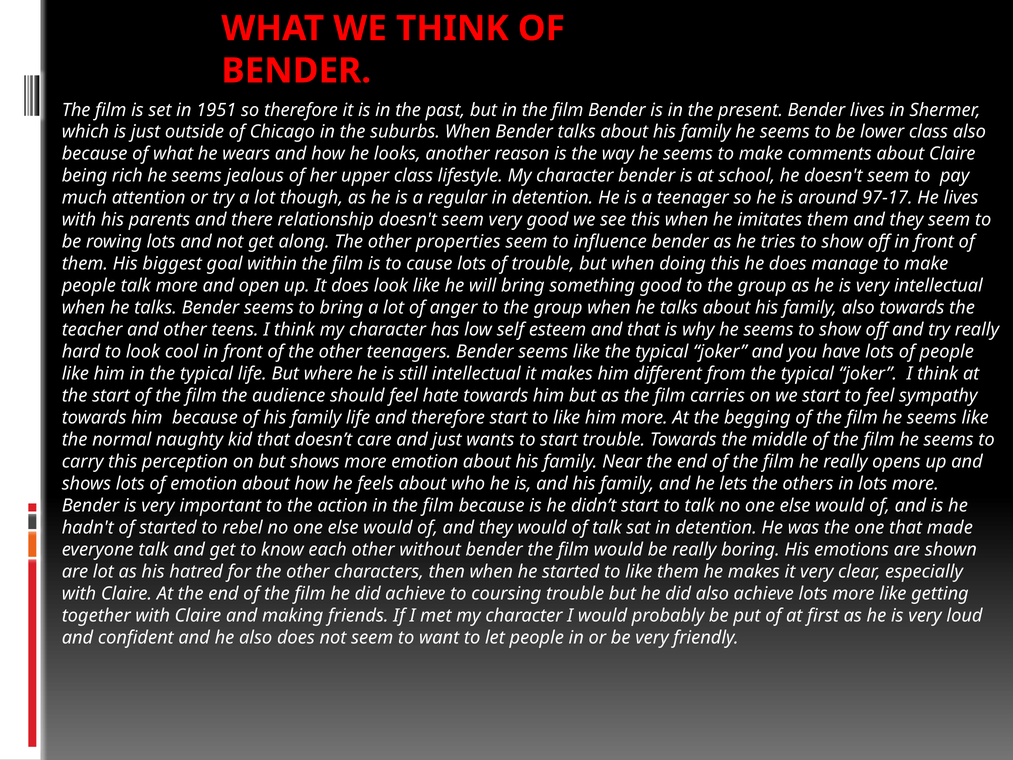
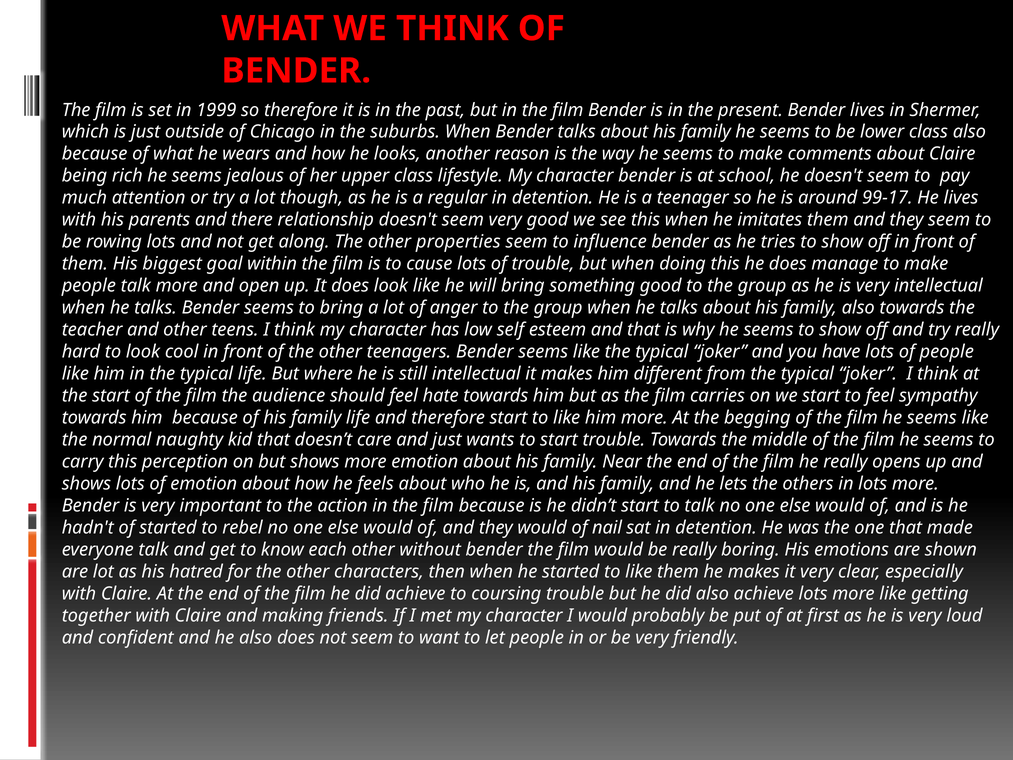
1951: 1951 -> 1999 (216, 110)
97-17: 97-17 -> 99-17 (887, 198)
of talk: talk -> nail (607, 527)
